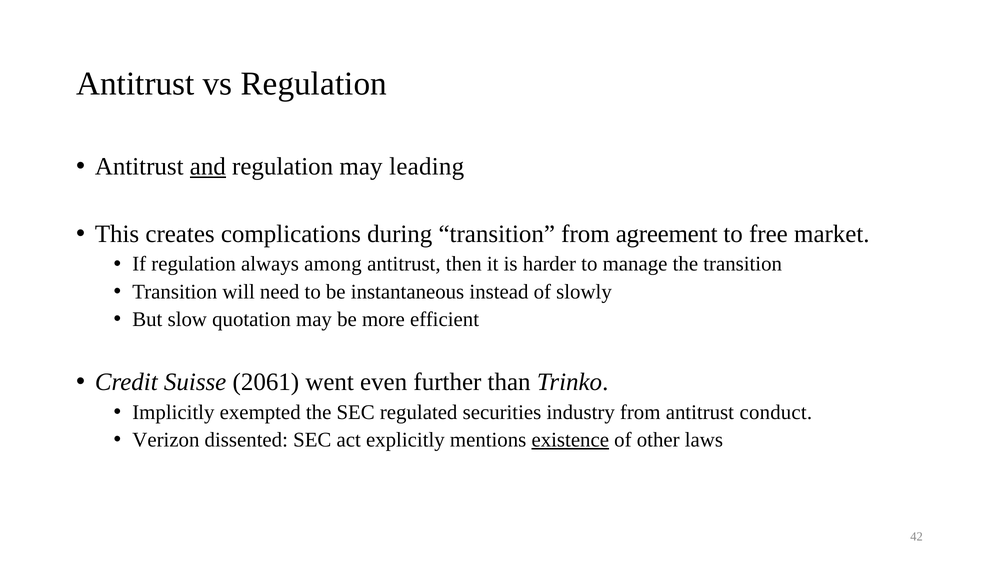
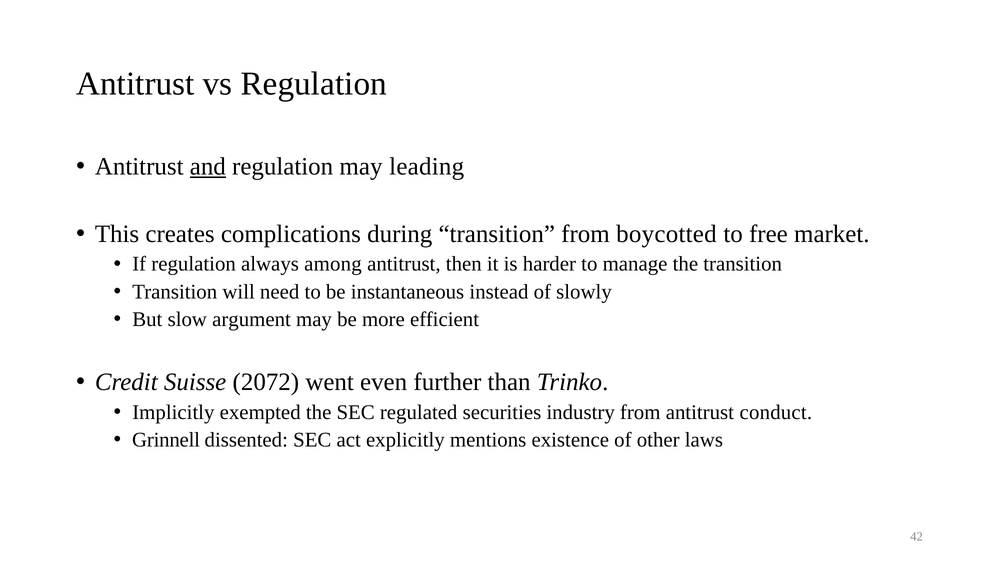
agreement: agreement -> boycotted (666, 234)
quotation: quotation -> argument (252, 319)
2061: 2061 -> 2072 (266, 382)
Verizon: Verizon -> Grinnell (166, 440)
existence underline: present -> none (570, 440)
